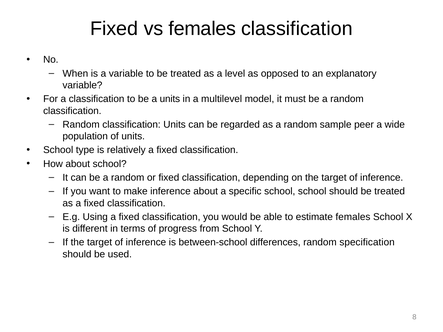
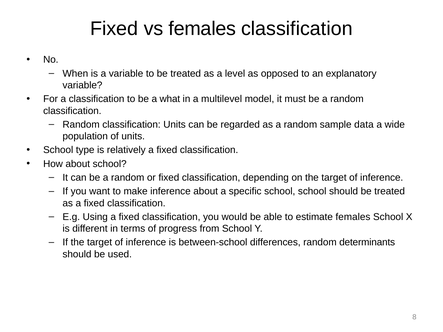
a units: units -> what (170, 99)
peer: peer -> data (364, 125)
specification: specification -> determinants (367, 243)
